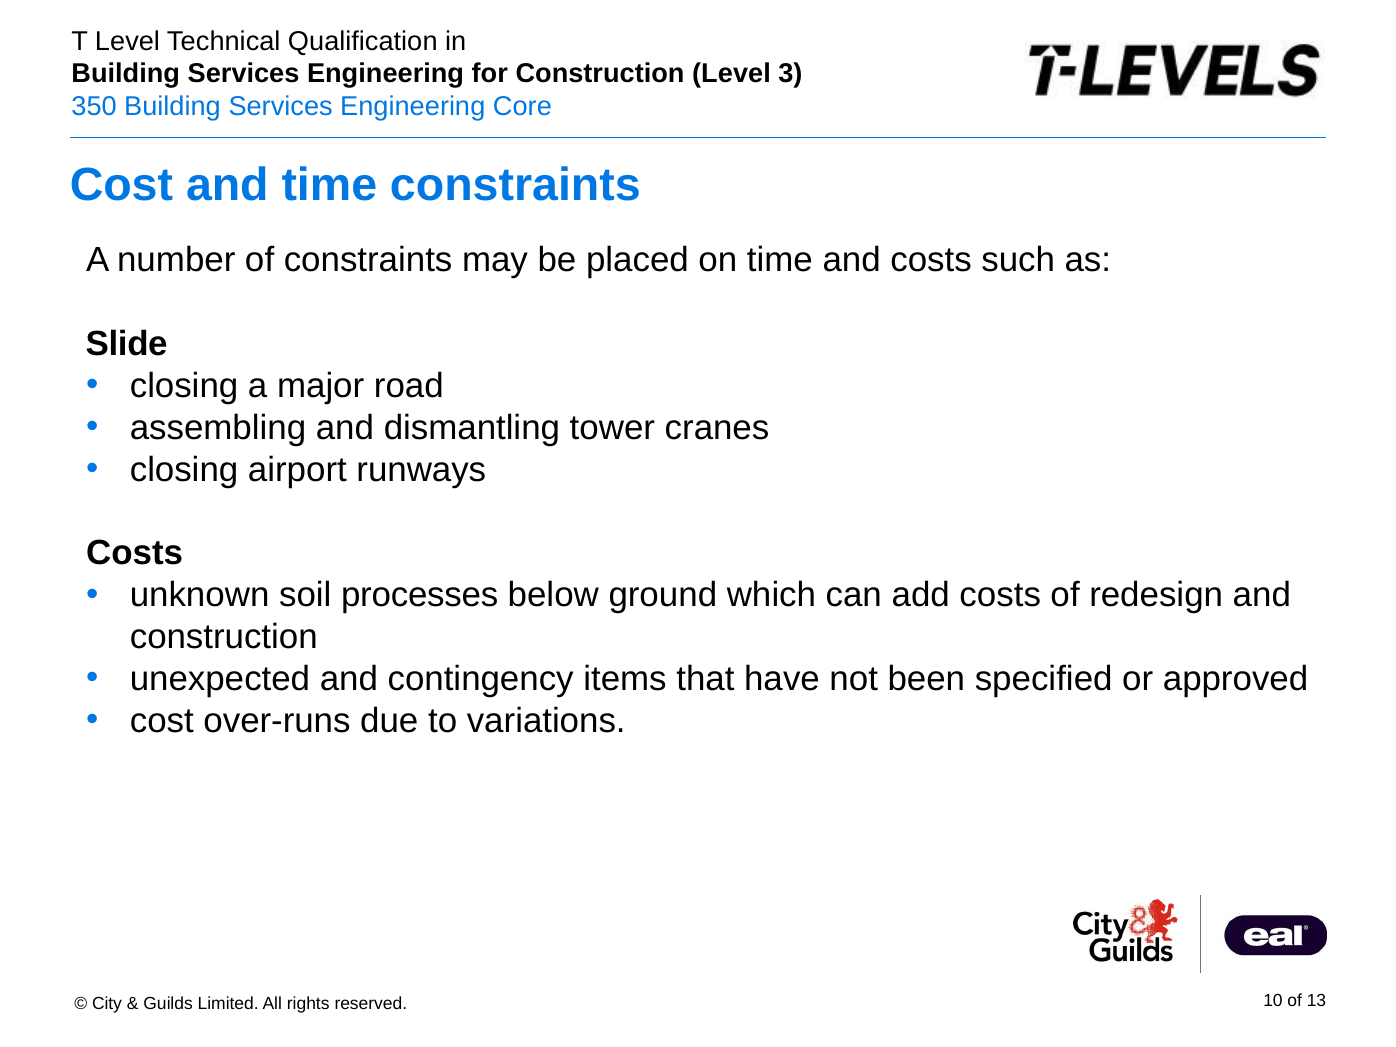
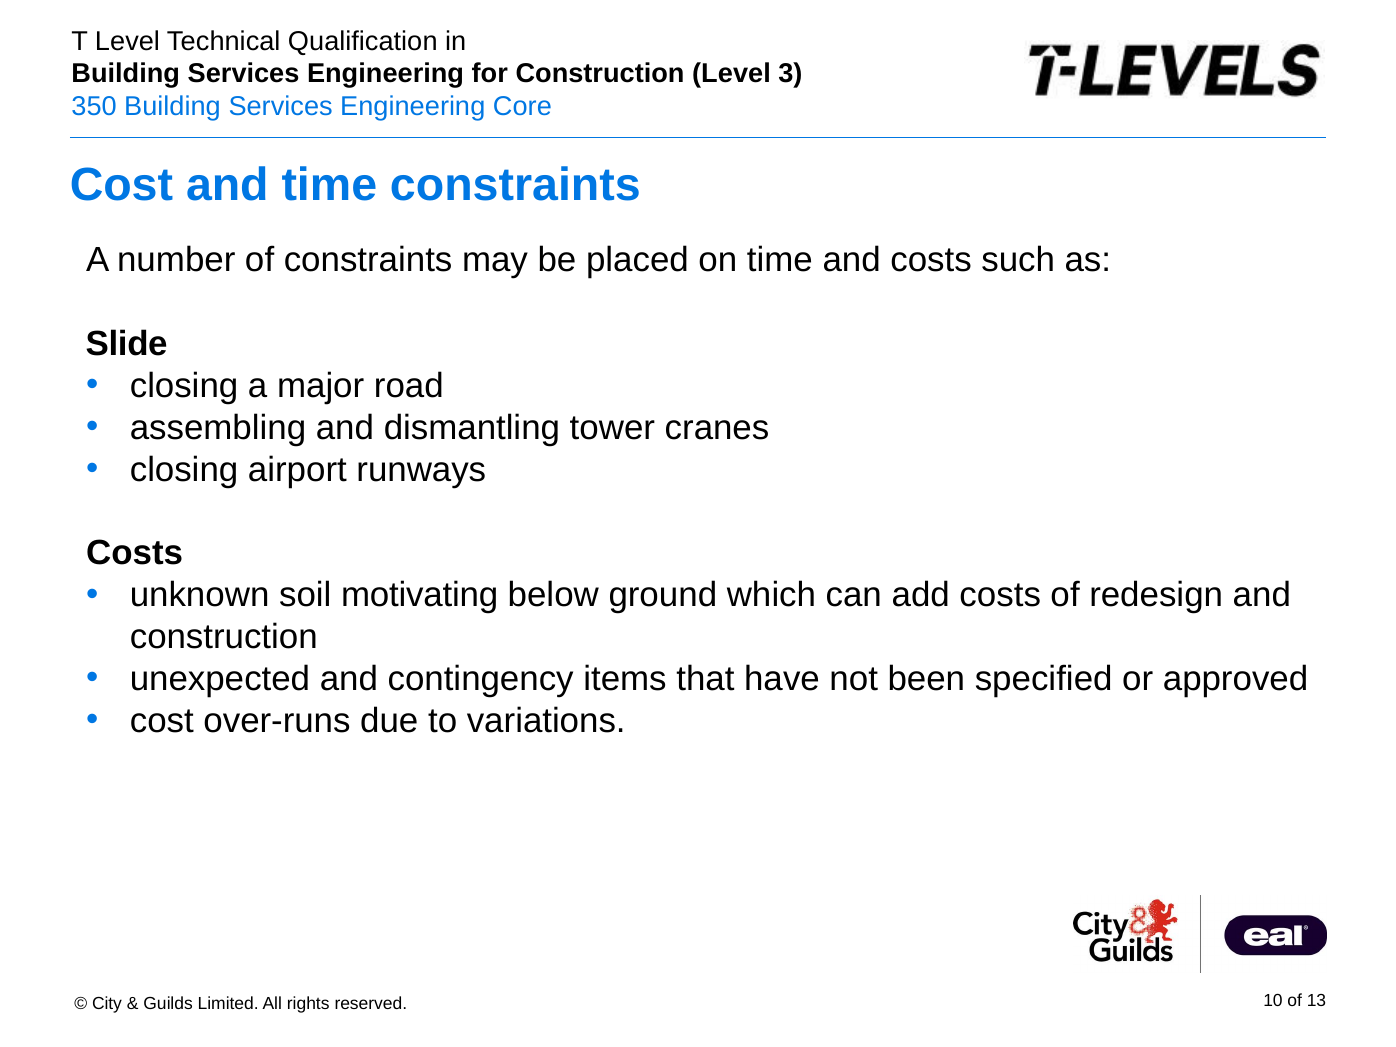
processes: processes -> motivating (420, 595)
